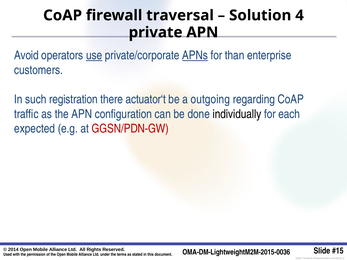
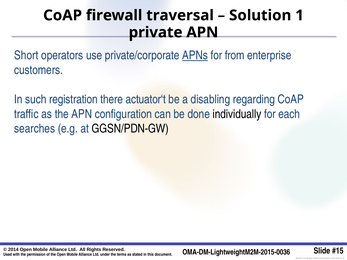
4: 4 -> 1 (300, 15)
Avoid: Avoid -> Short (26, 55)
use underline: present -> none (94, 55)
than: than -> from (235, 55)
outgoing: outgoing -> disabling (210, 99)
expected: expected -> searches (35, 129)
GGSN/PDN-GW colour: red -> black (130, 129)
